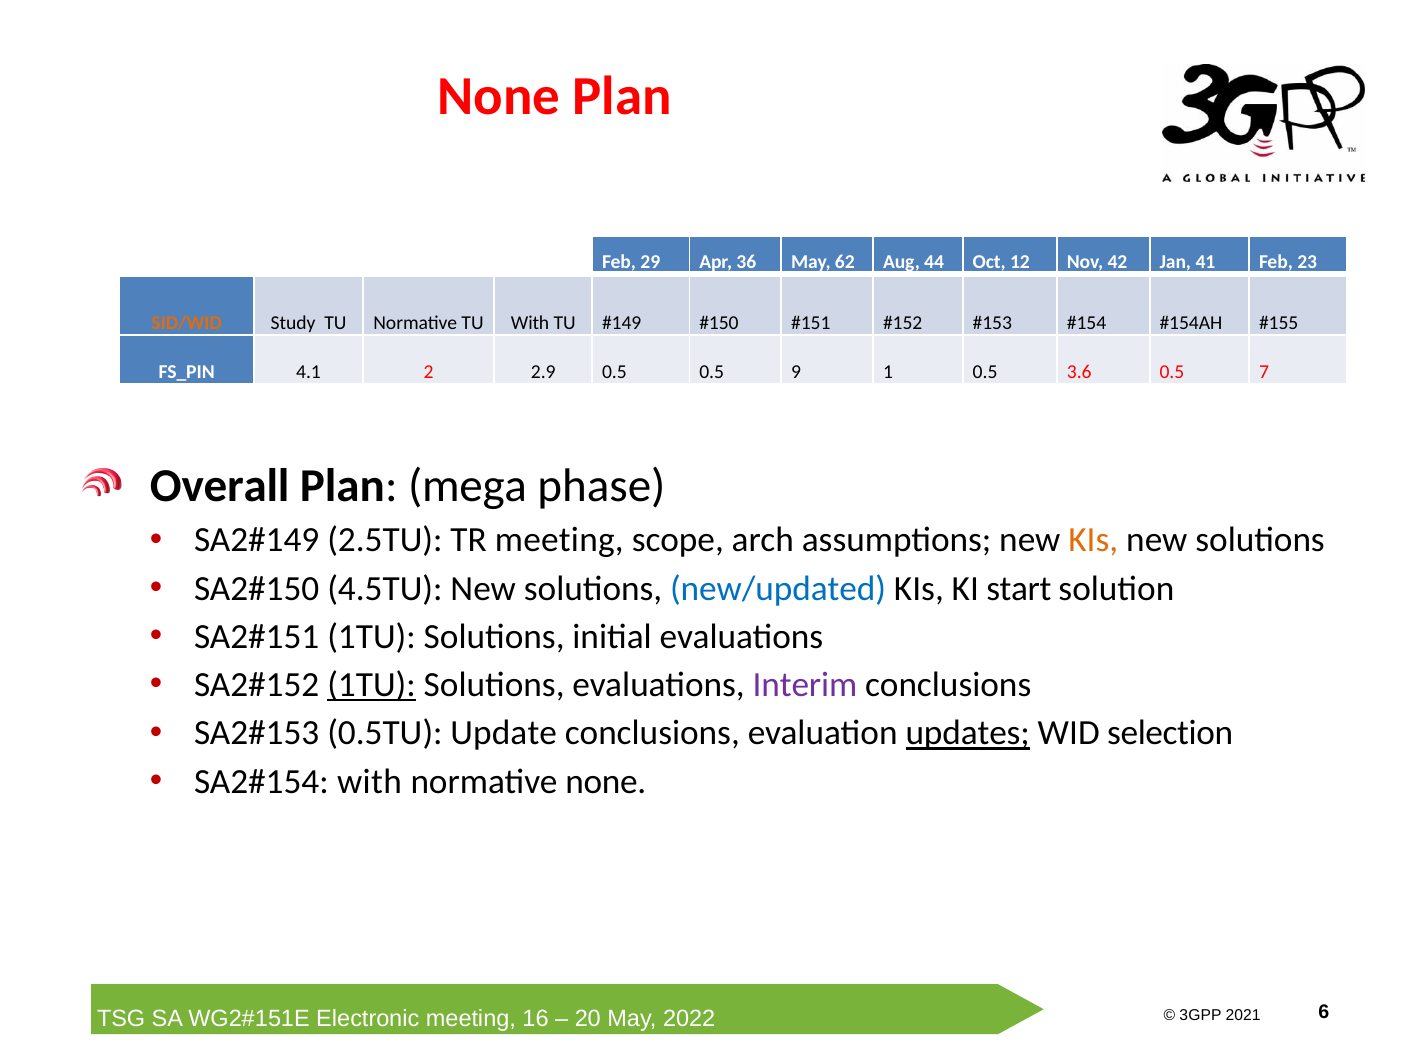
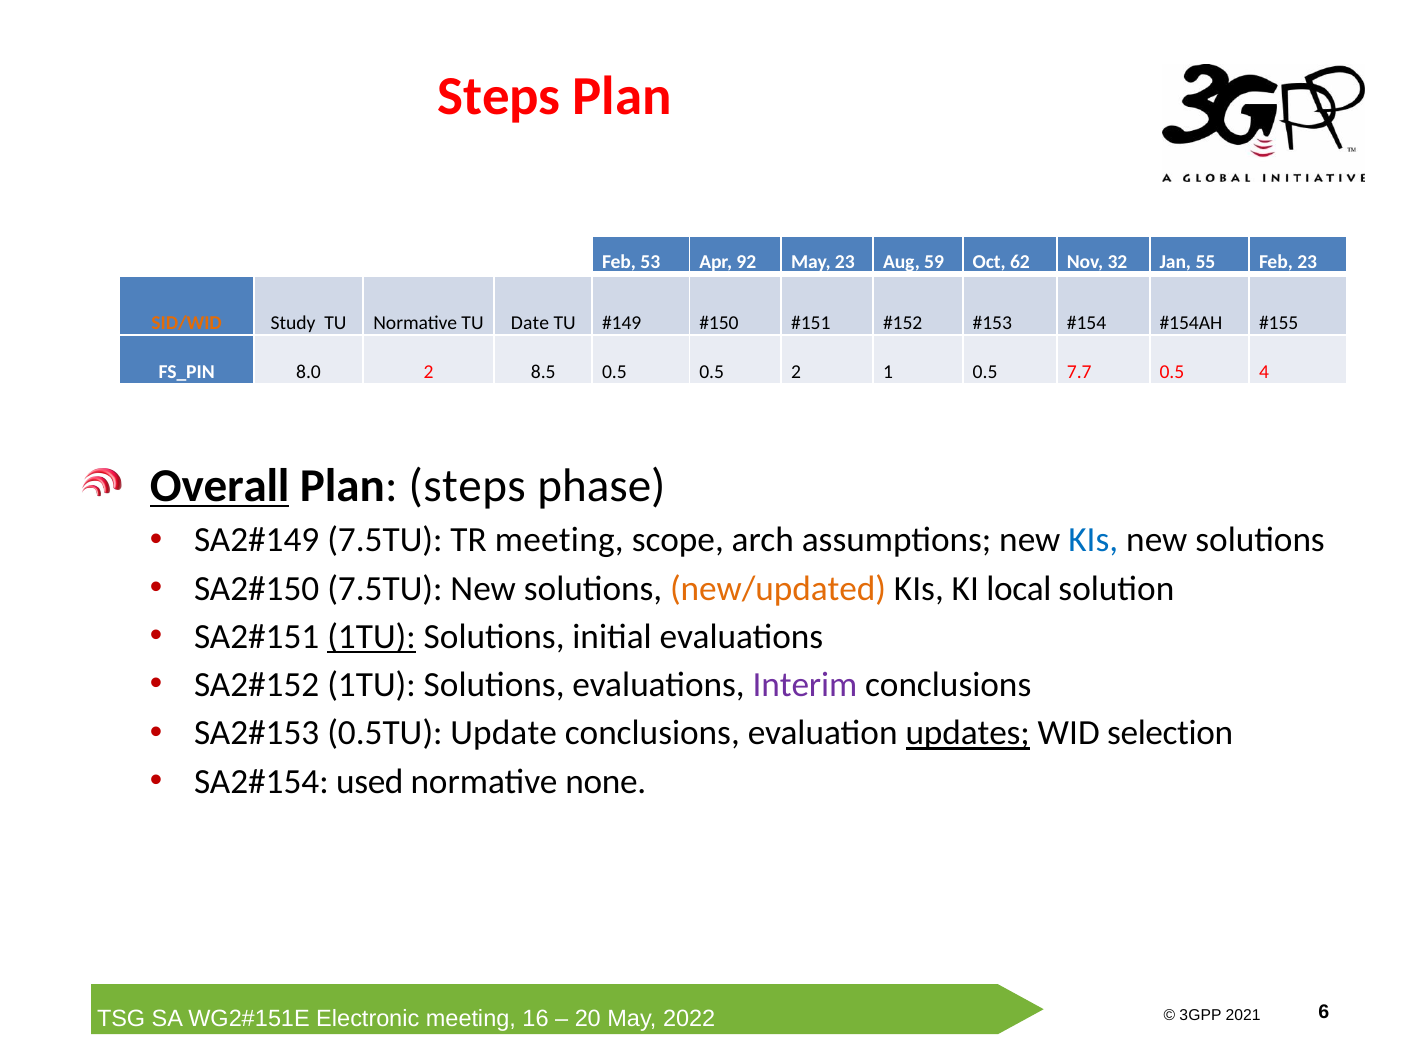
None: None -> Steps (499, 97)
29: 29 -> 53 (650, 262)
36: 36 -> 92 (746, 262)
May 62: 62 -> 23 (845, 262)
44: 44 -> 59 (934, 262)
12: 12 -> 62 (1020, 262)
42: 42 -> 32 (1117, 262)
41: 41 -> 55 (1205, 262)
TU With: With -> Date (530, 323)
4.1: 4.1 -> 8.0 (309, 372)
2.9: 2.9 -> 8.5 (543, 372)
0.5 9: 9 -> 2 (796, 372)
3.6: 3.6 -> 7.7 (1079, 372)
7: 7 -> 4 (1264, 372)
Overall underline: none -> present (220, 486)
Plan mega: mega -> steps (467, 486)
2.5TU: 2.5TU -> 7.5TU (385, 540)
KIs colour: orange -> blue (1093, 540)
4.5TU: 4.5TU -> 7.5TU (385, 589)
new/updated colour: blue -> orange (778, 589)
start: start -> local (1019, 589)
1TU underline: none -> present (372, 637)
1TU underline: present -> none (372, 685)
with: with -> used (370, 782)
